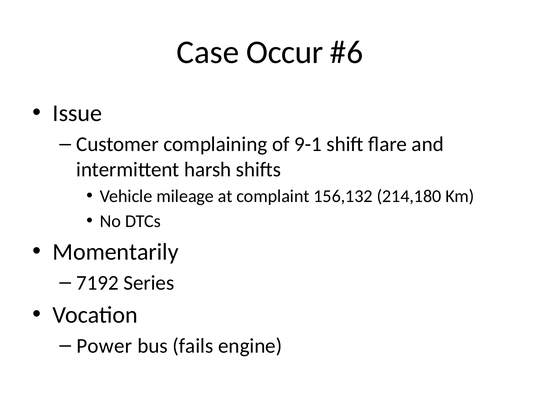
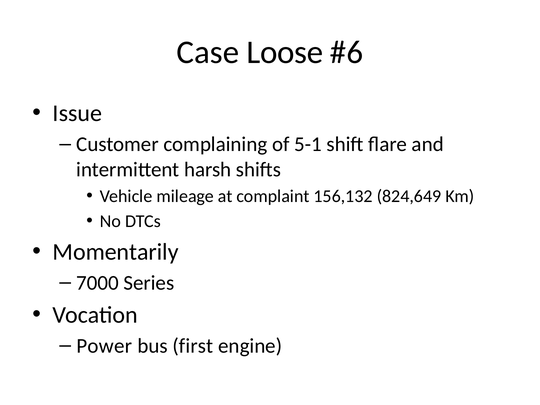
Occur: Occur -> Loose (285, 52)
9-1: 9-1 -> 5-1 (308, 144)
214,180: 214,180 -> 824,649 (409, 196)
7192: 7192 -> 7000 (98, 283)
fails: fails -> first (193, 346)
